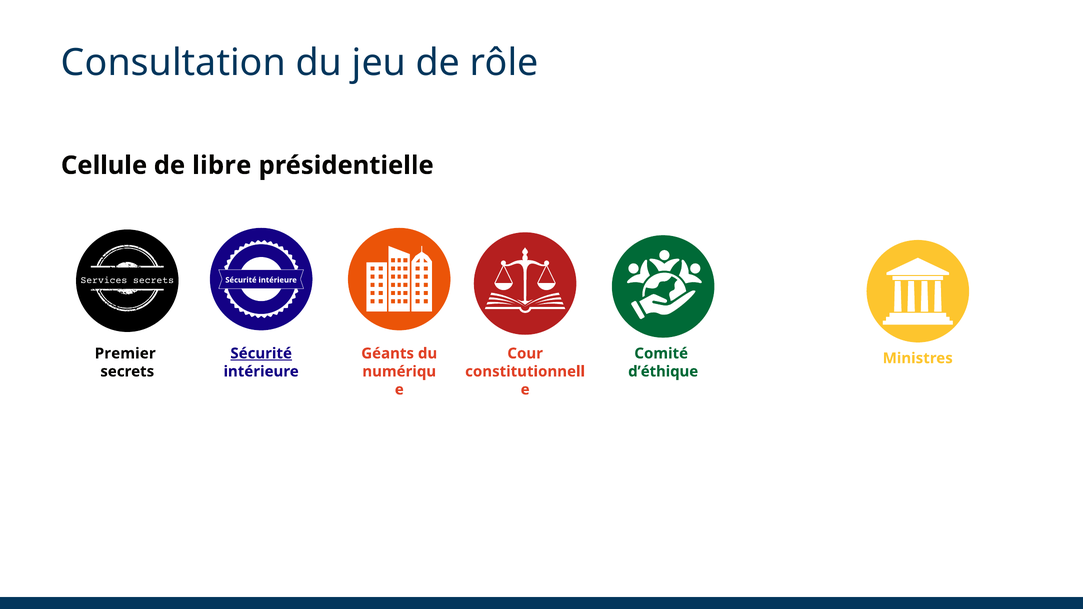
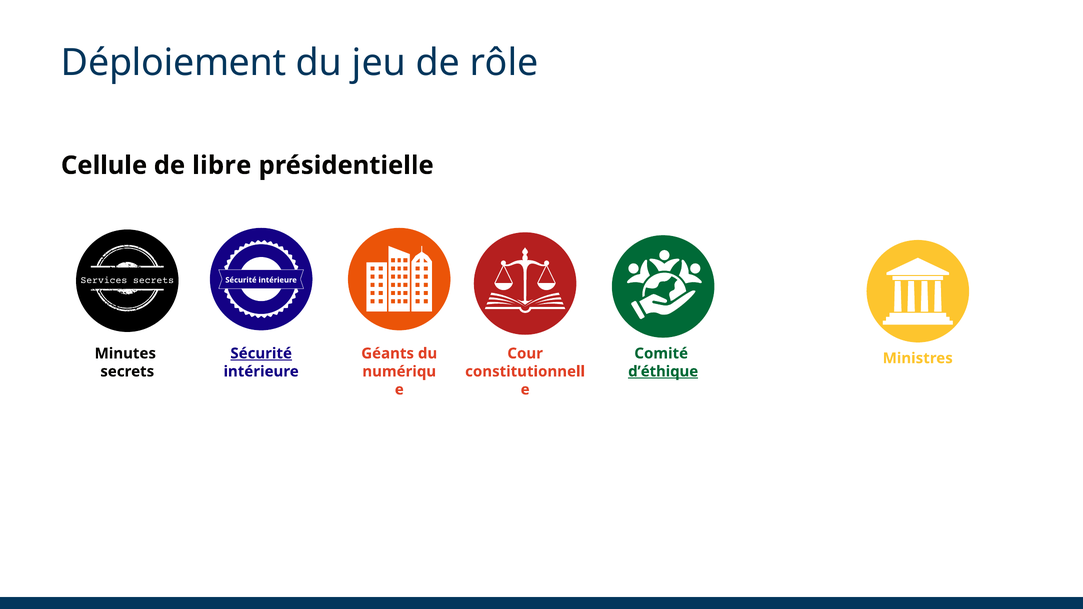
Consultation: Consultation -> Déploiement (174, 63)
Premier: Premier -> Minutes (125, 354)
d’éthique underline: none -> present (663, 372)
